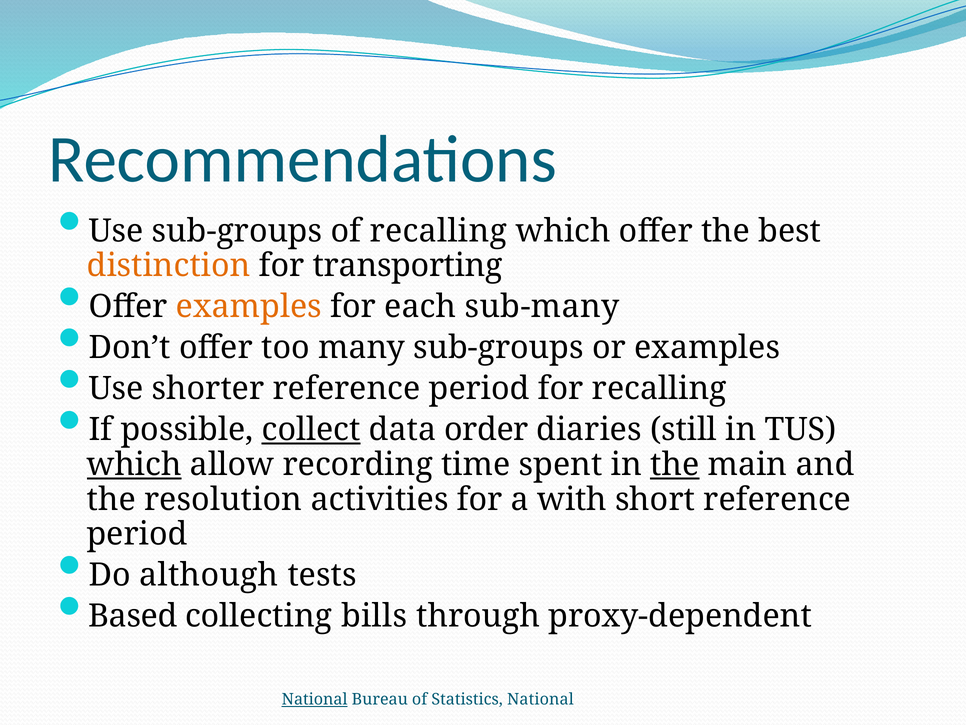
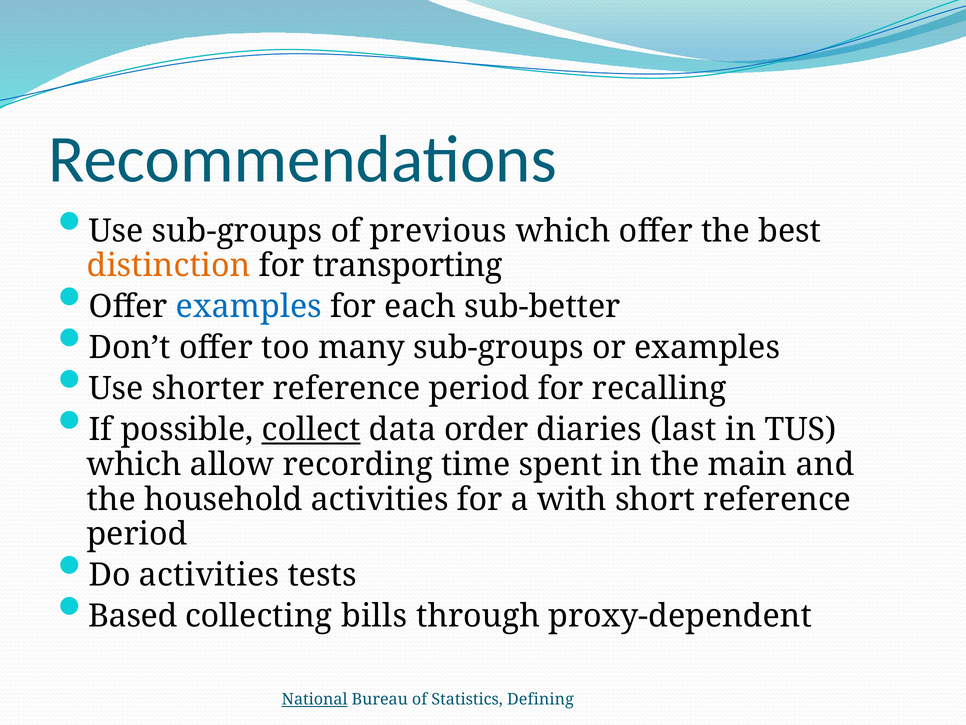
of recalling: recalling -> previous (438, 231)
examples colour: orange -> blue (249, 307)
sub-many: sub-many -> sub-better (542, 307)
still: still -> last (683, 430)
which underline: present -> none (134, 464)
the underline: present -> none (675, 464)
resolution: resolution -> household (223, 499)
Do although: although -> activities (209, 575)
Statistics National: National -> Defining (540, 699)
